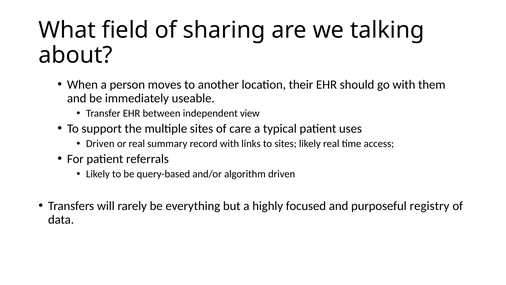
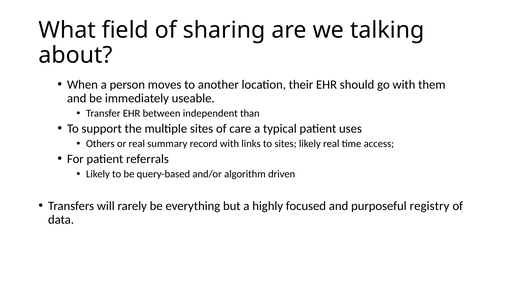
view: view -> than (250, 113)
Driven: Driven -> Others (100, 144)
